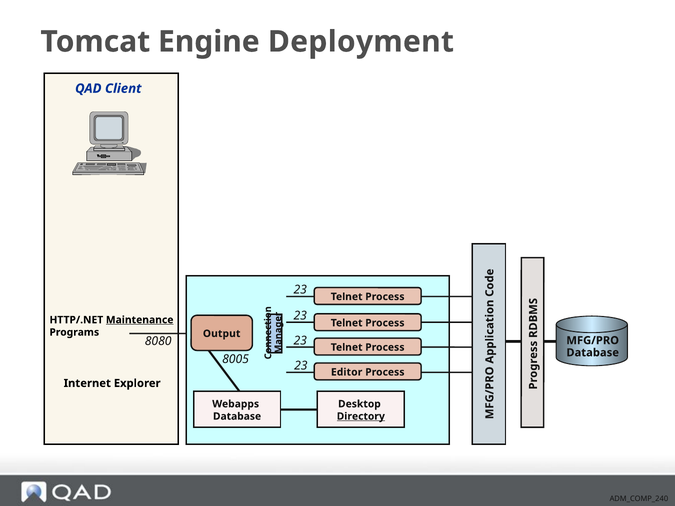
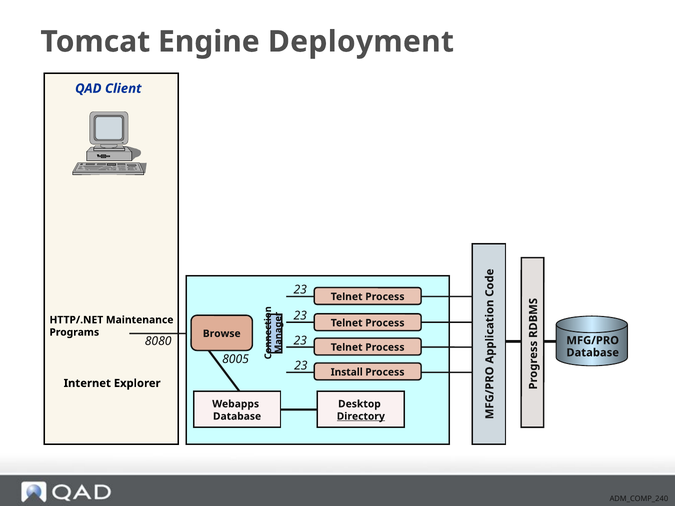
Maintenance underline: present -> none (140, 320)
Output: Output -> Browse (222, 334)
Editor: Editor -> Install (347, 372)
